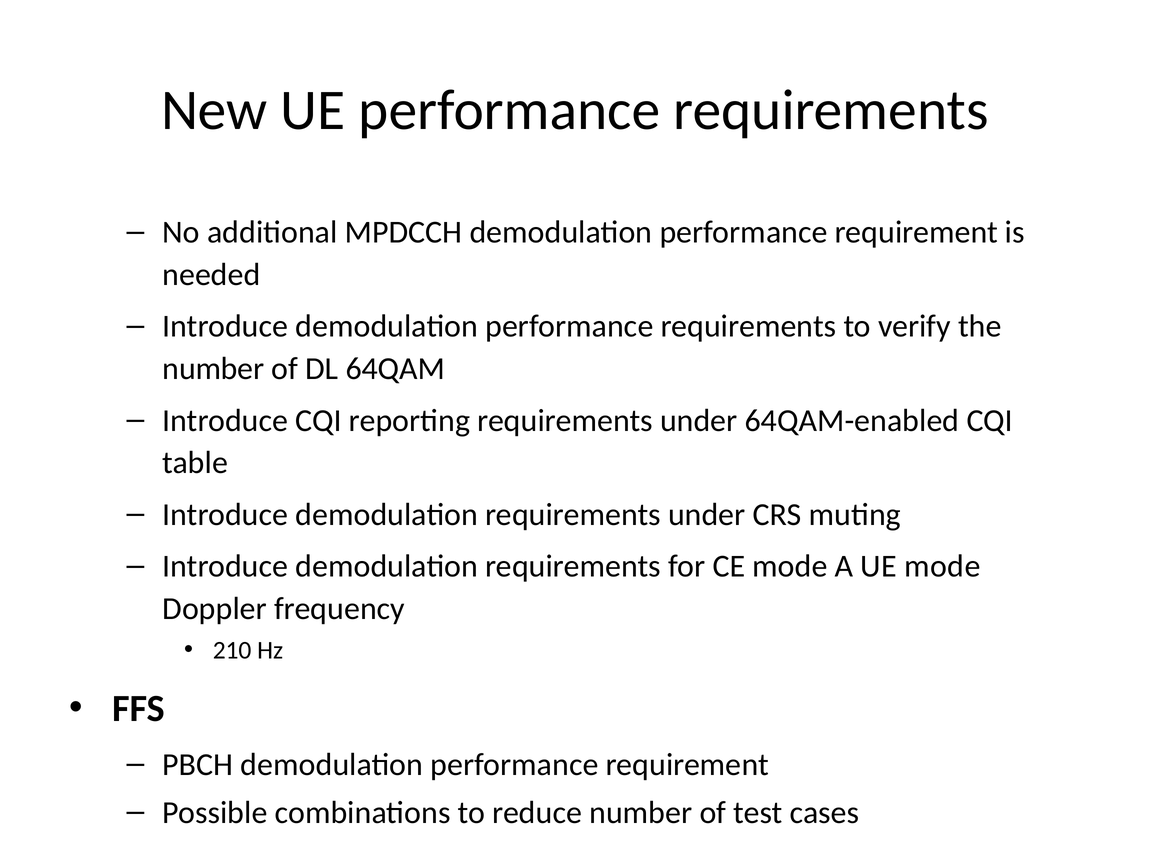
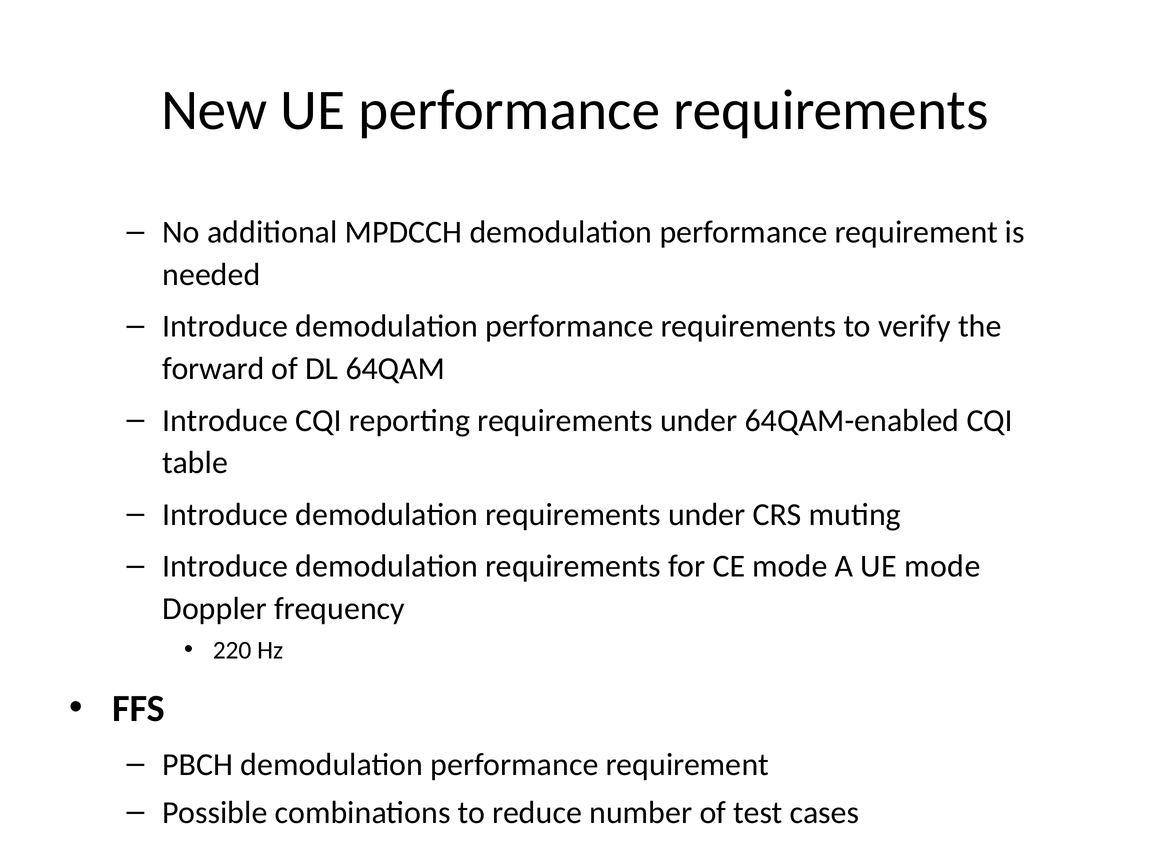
number: number -> forward (213, 368)
210: 210 -> 220 (232, 650)
